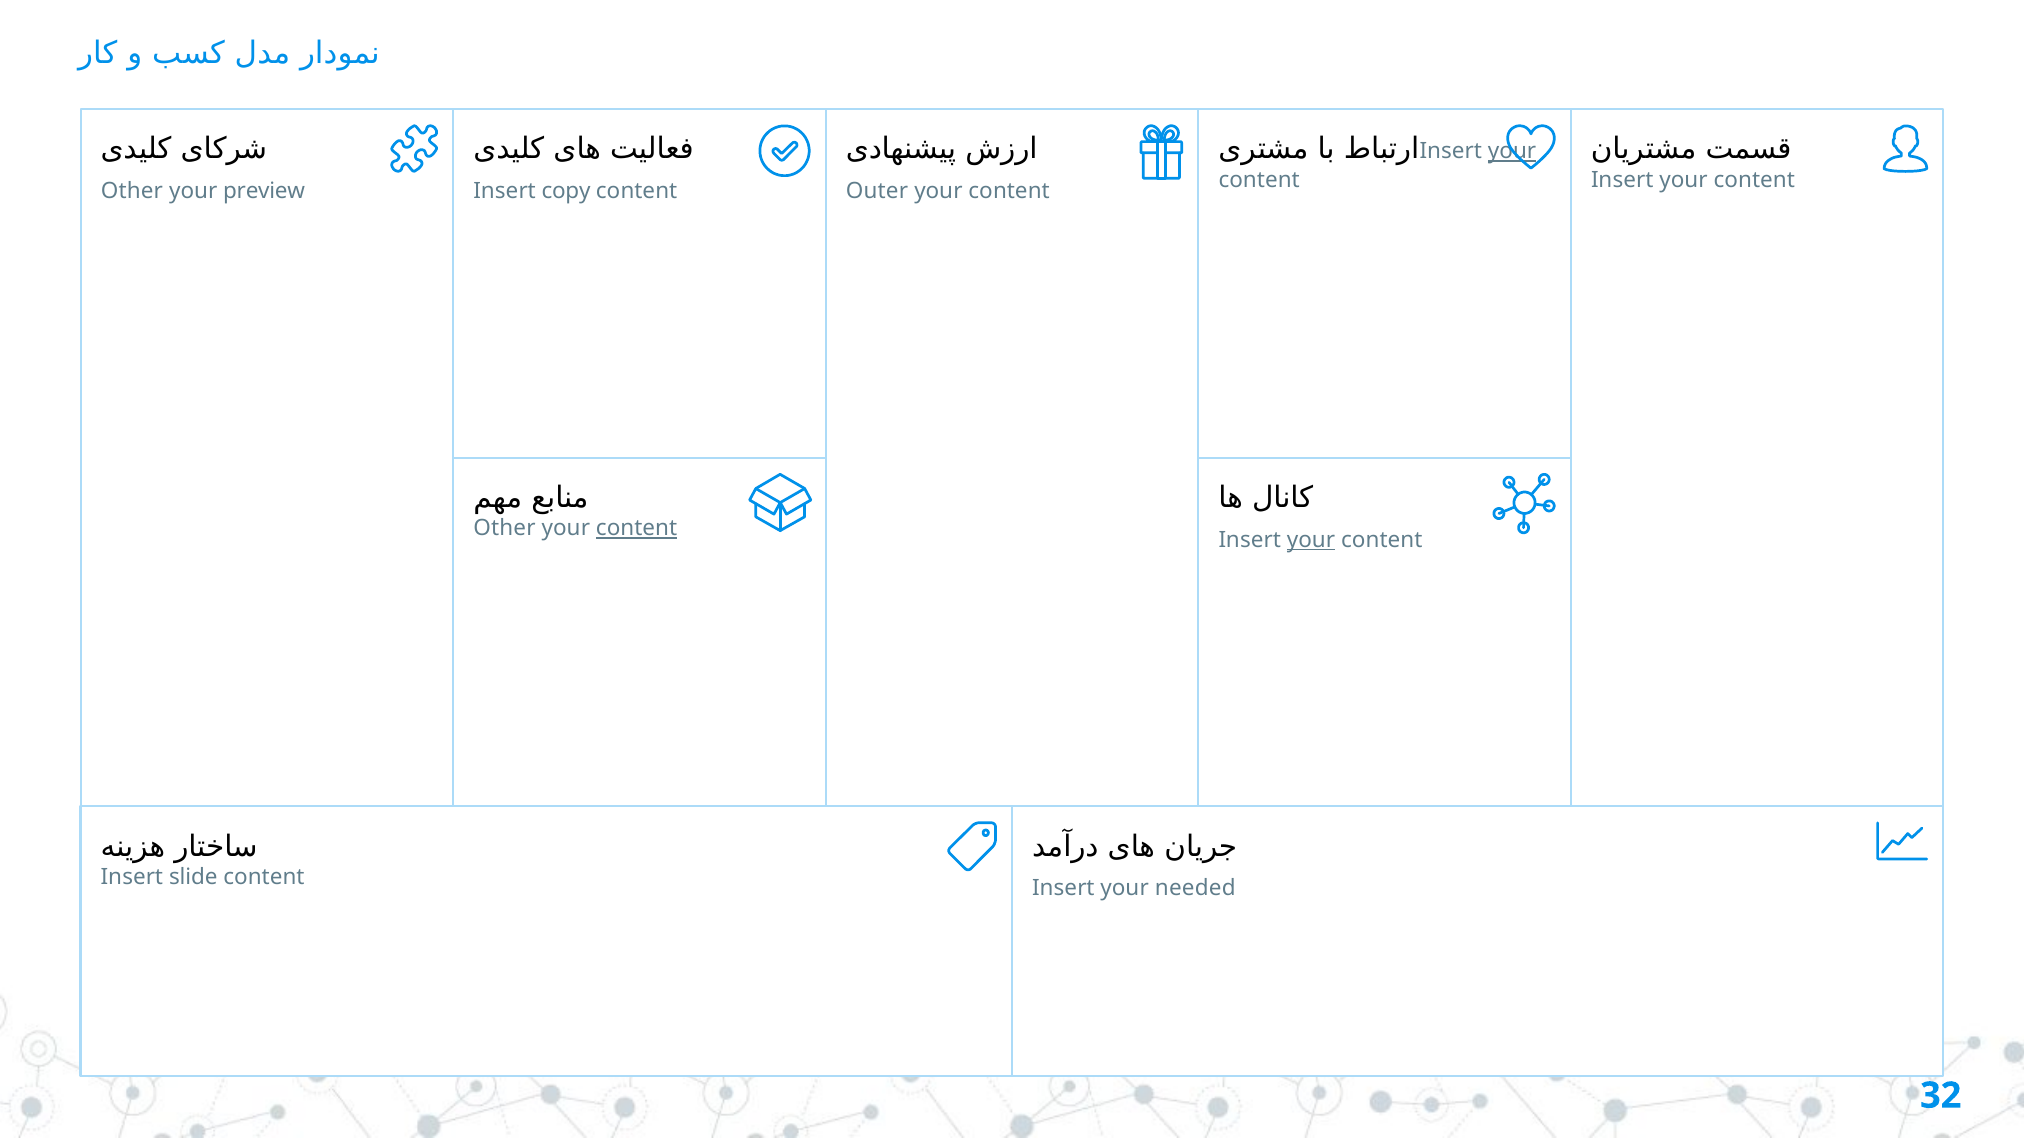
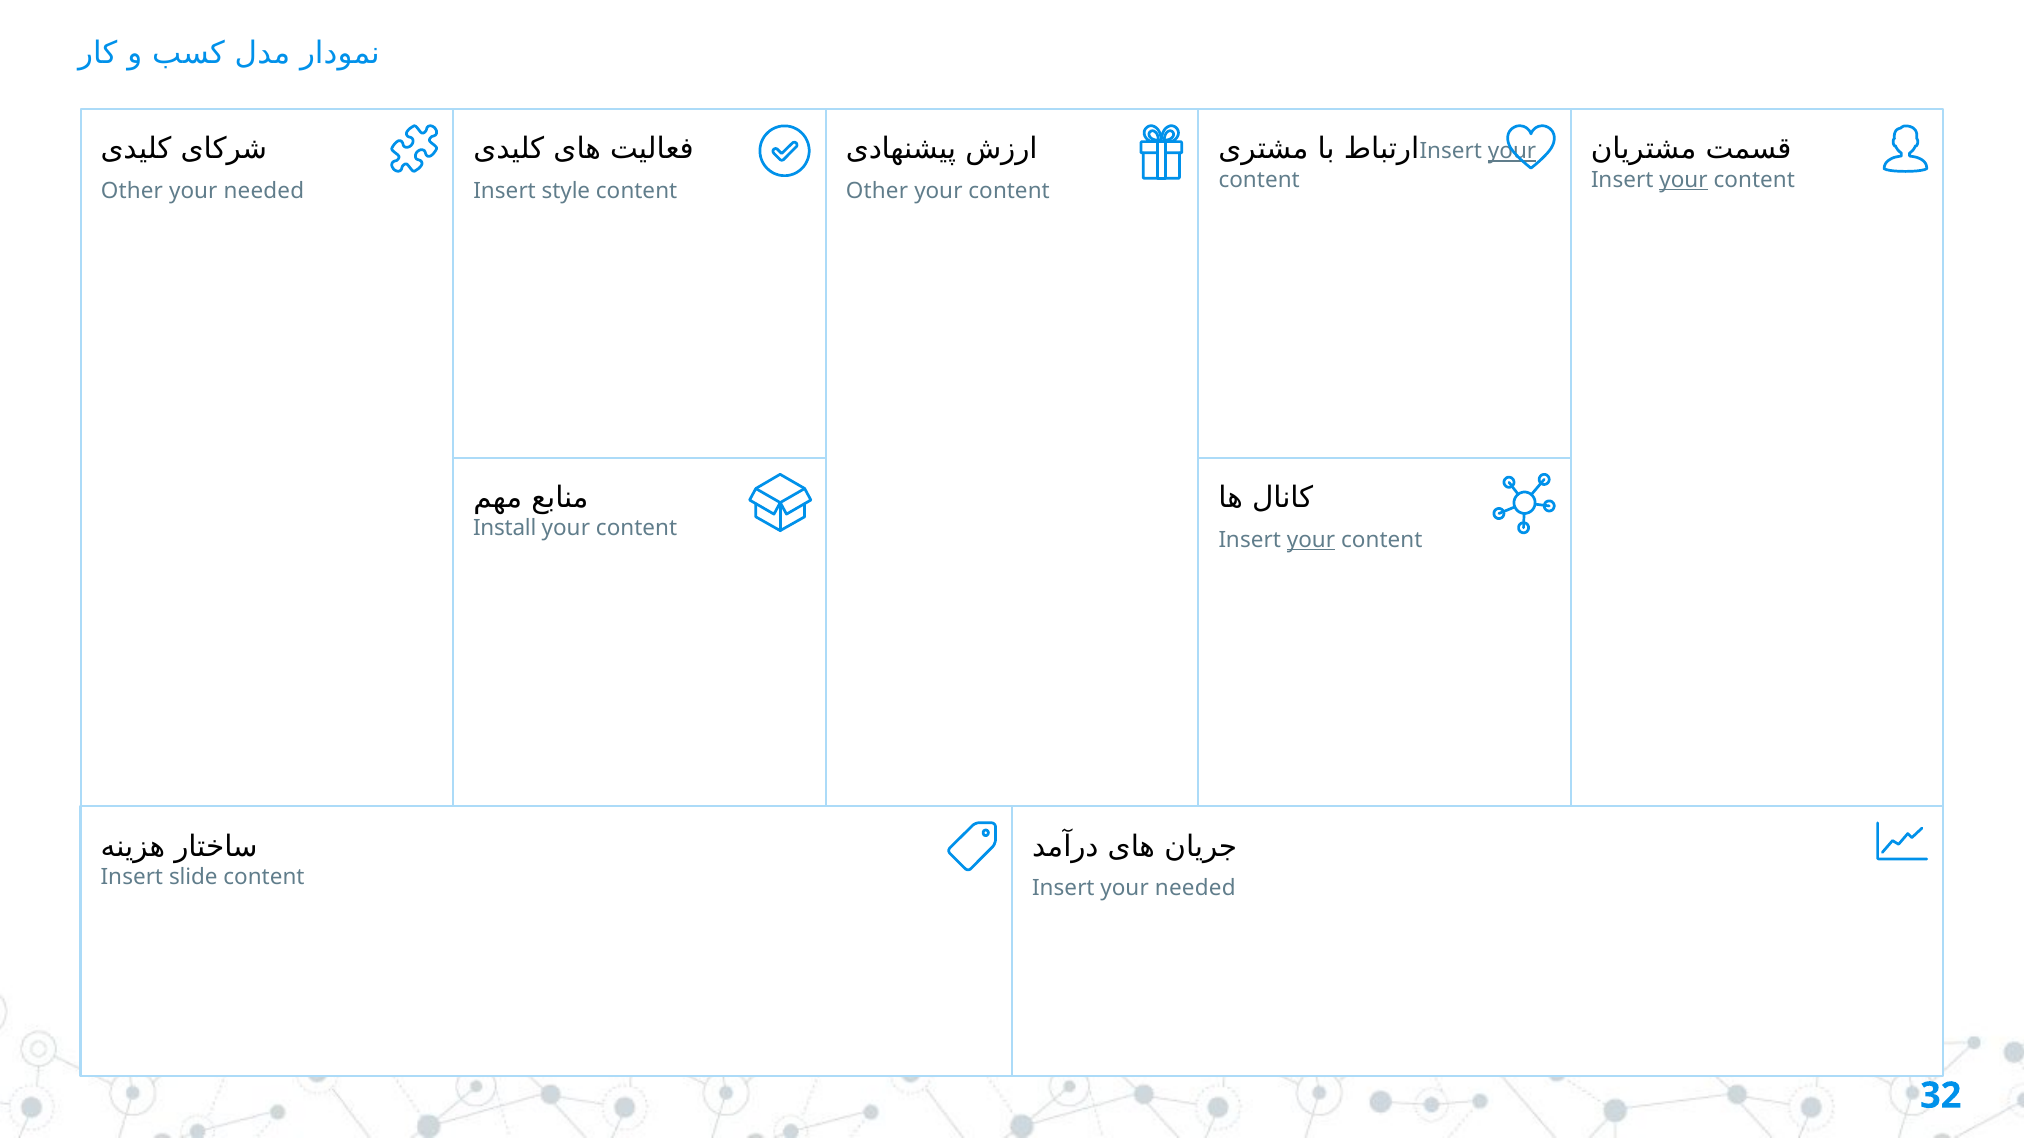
your underline: none -> present (1684, 180)
preview: preview -> needed (264, 191)
copy: copy -> style (566, 191)
Outer: Outer -> Other (877, 191)
Other: Other -> Install (505, 529)
content underline: present -> none (637, 529)
